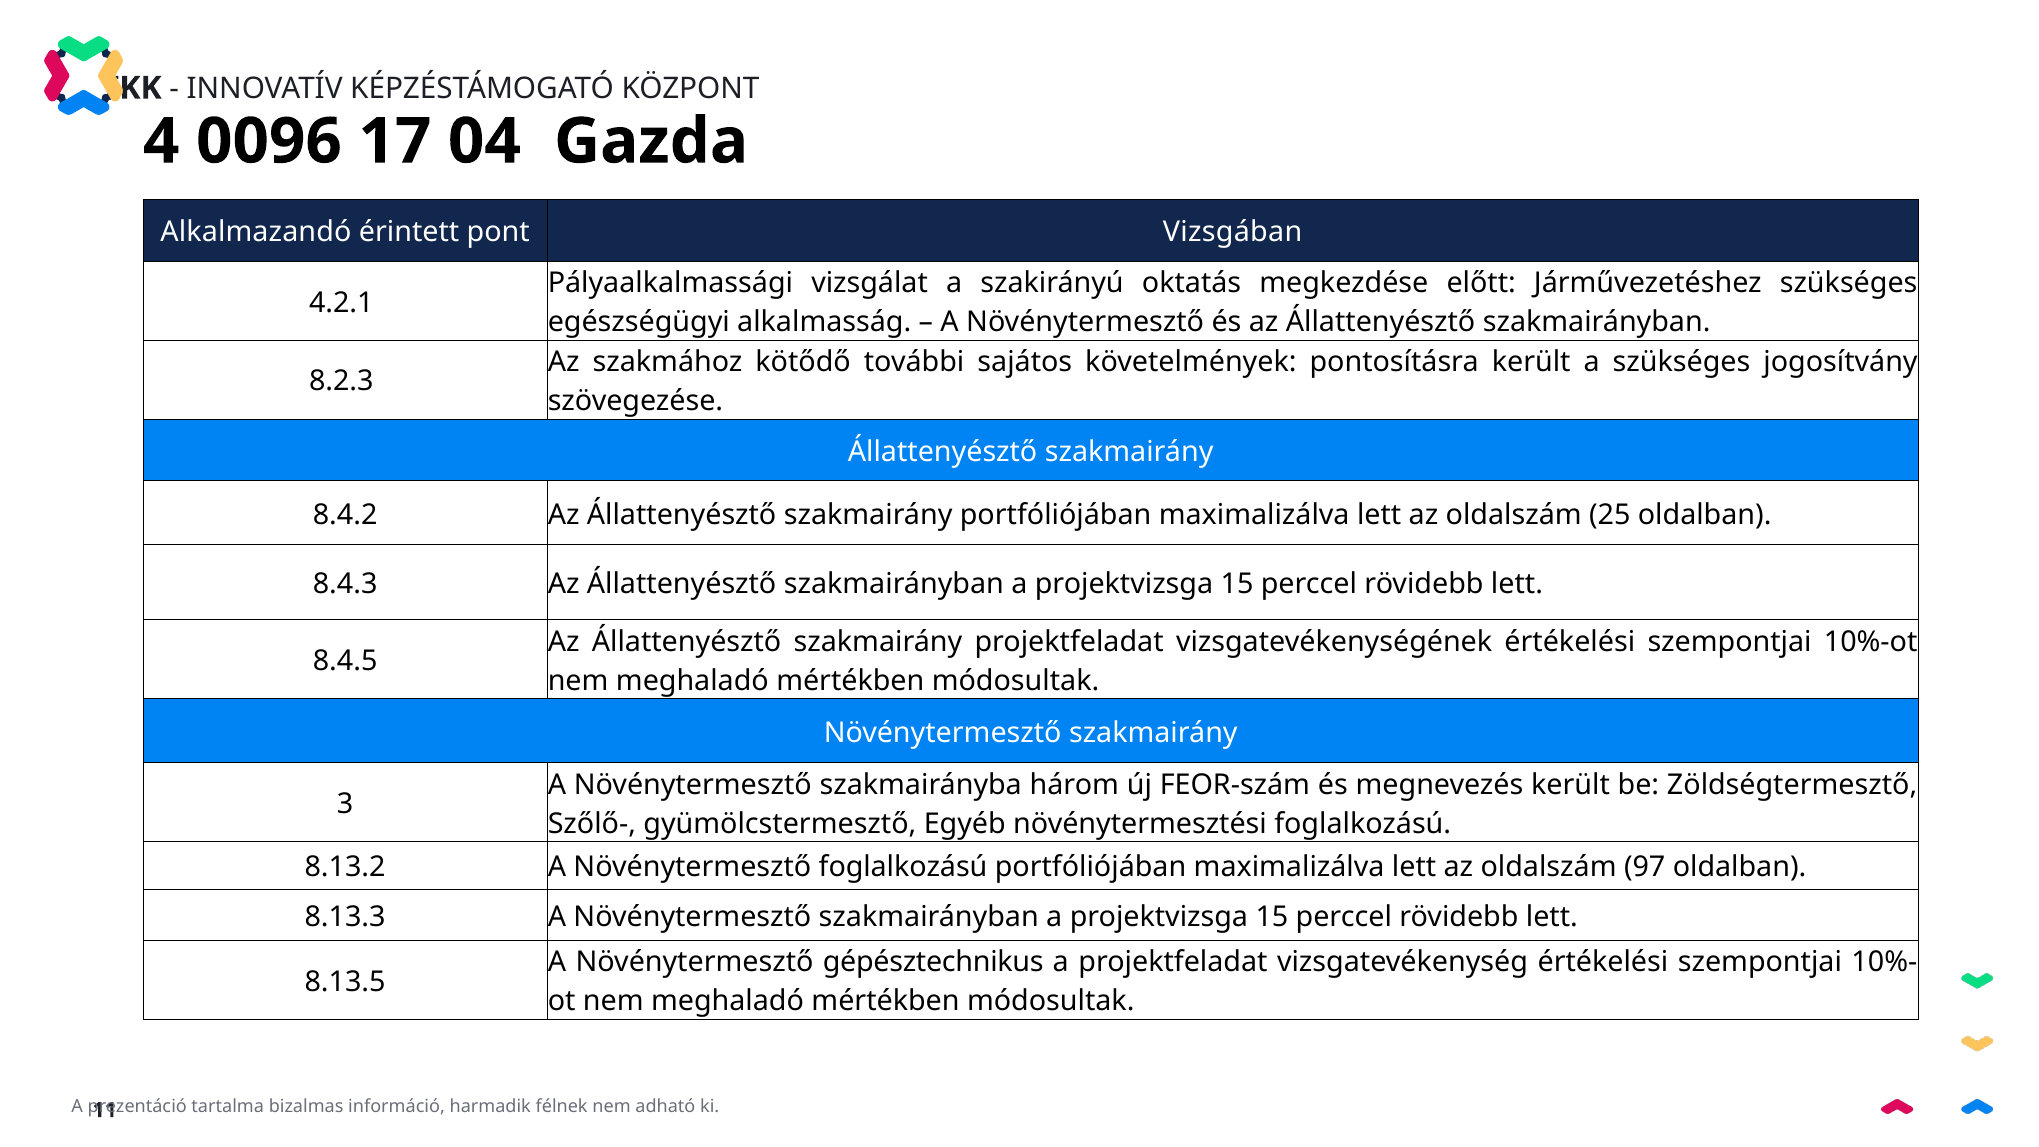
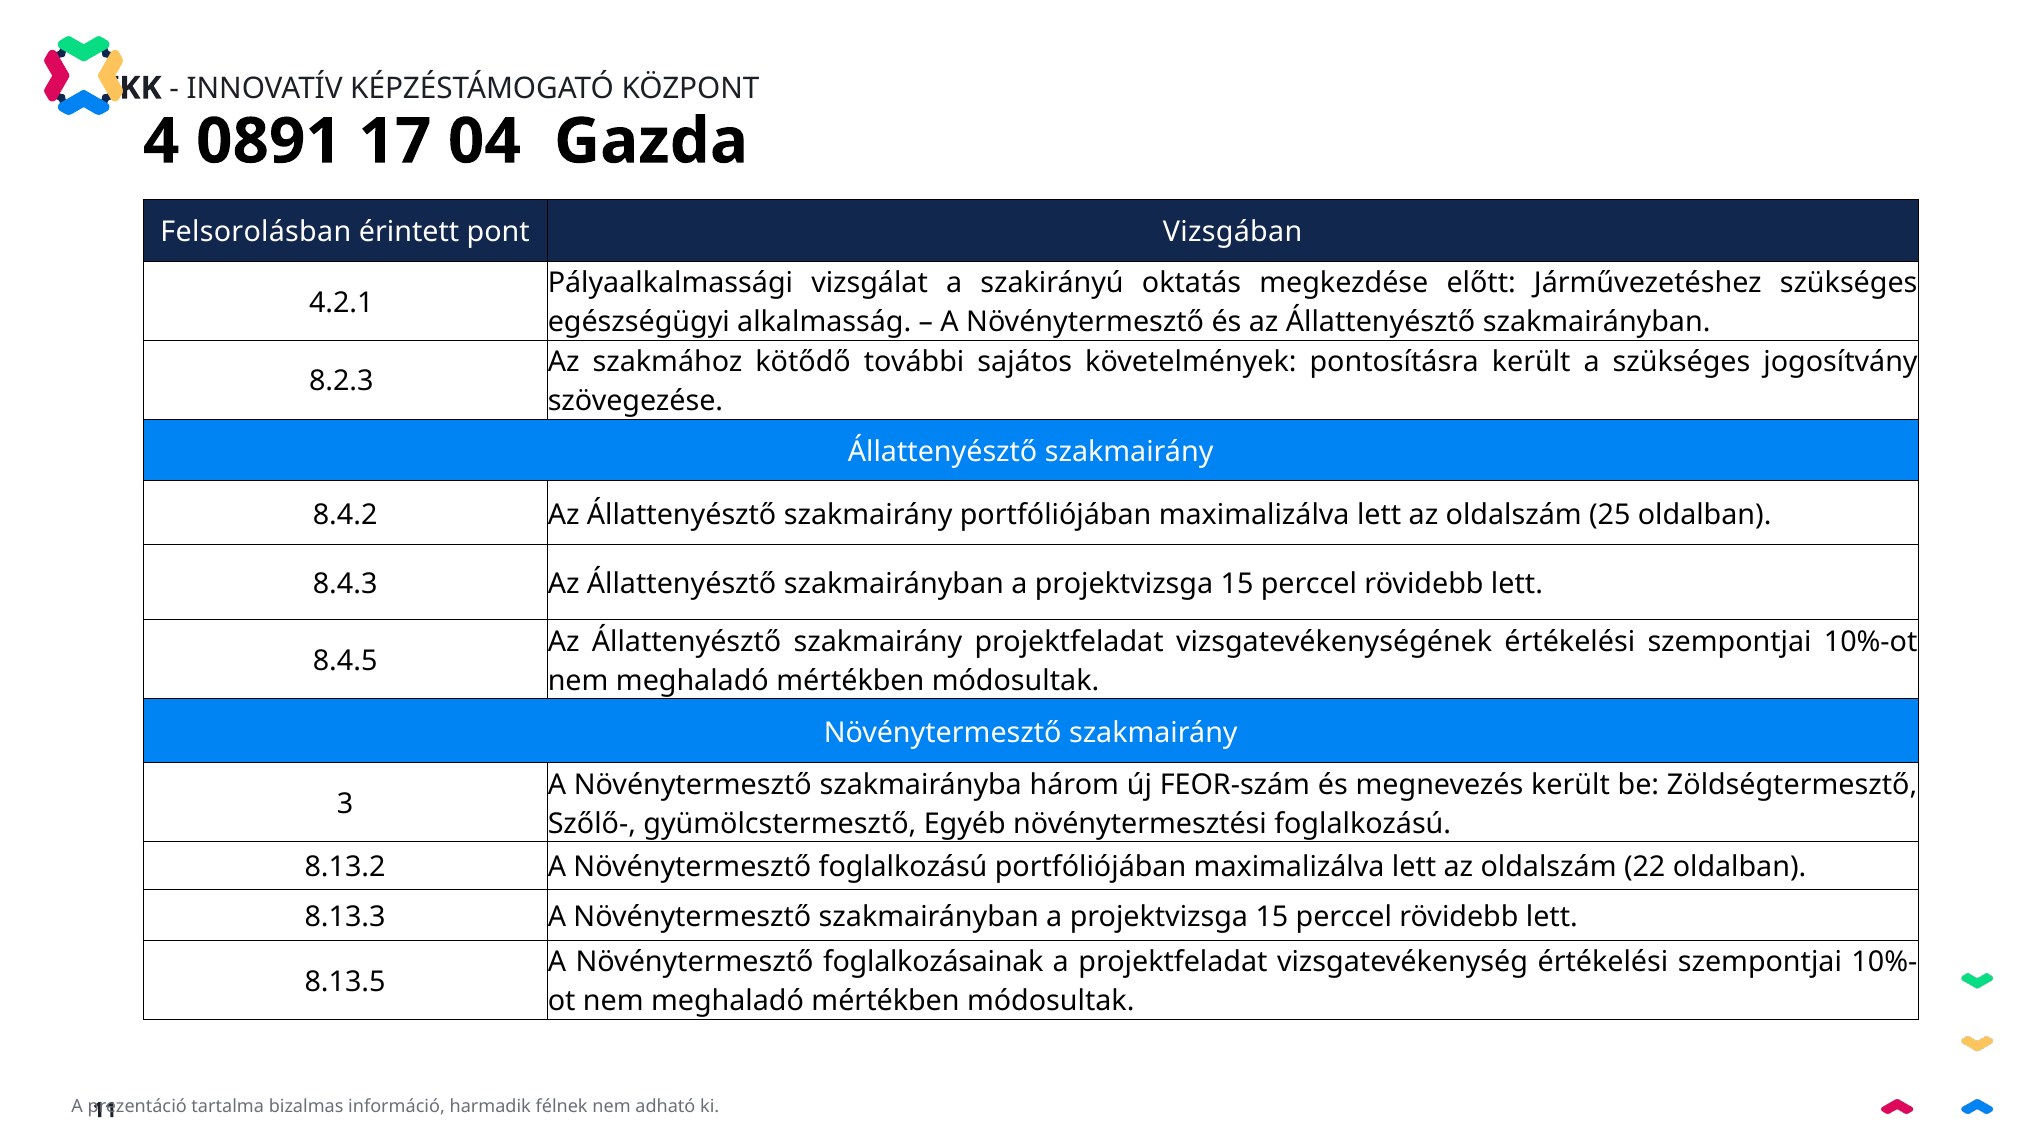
0096: 0096 -> 0891 (269, 141)
Alkalmazandó: Alkalmazandó -> Felsorolásban (256, 232)
97: 97 -> 22 (1645, 867)
gépésztechnikus: gépésztechnikus -> foglalkozásainak (933, 962)
